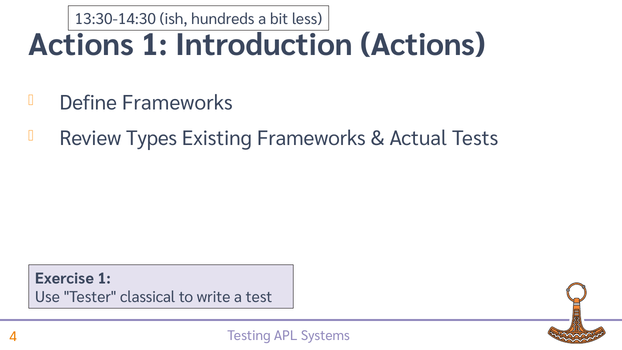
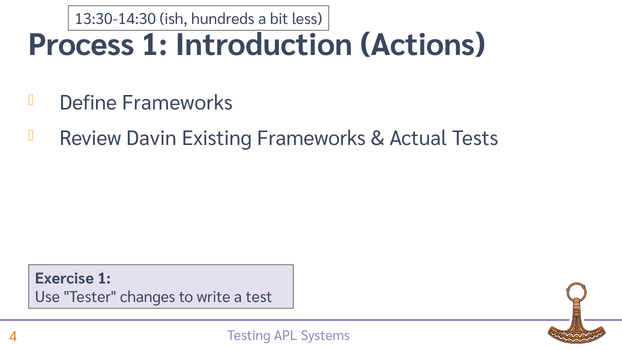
Actions: Actions -> Process (81, 45)
Types: Types -> Davin (151, 138)
classical: classical -> changes (148, 297)
